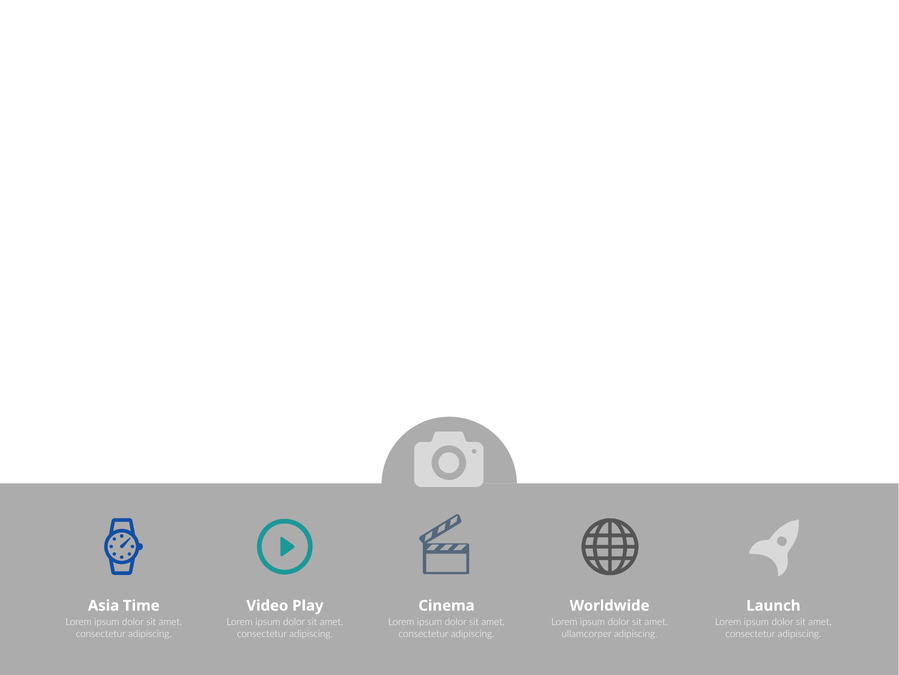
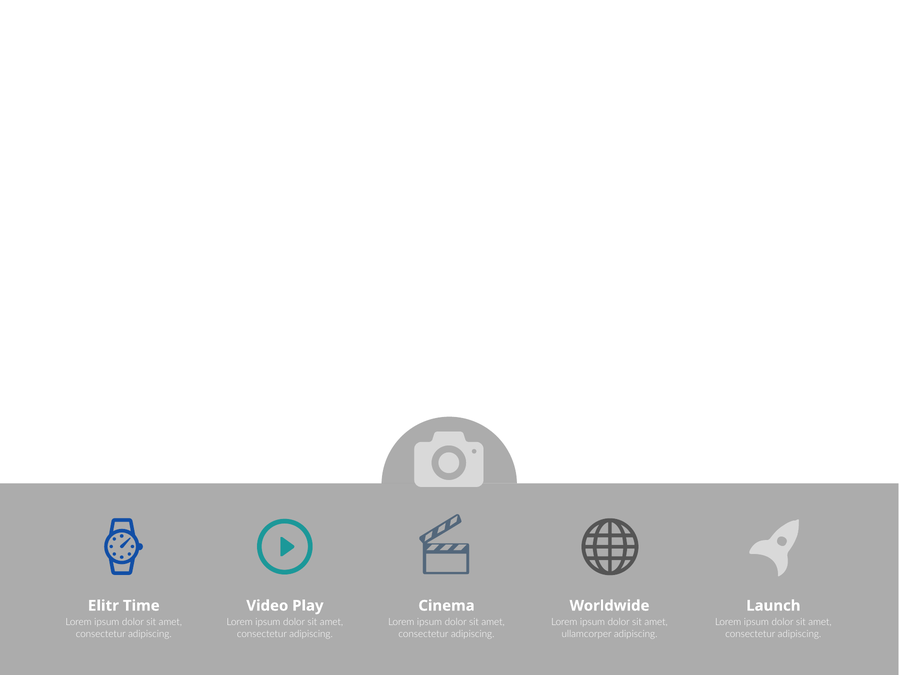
Asia: Asia -> Elitr (103, 605)
